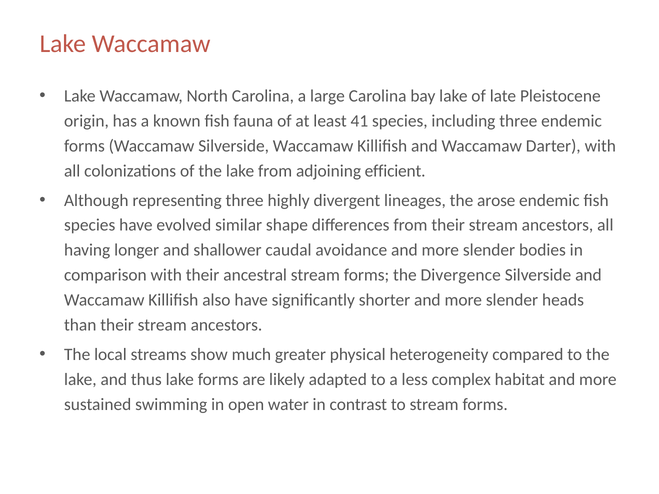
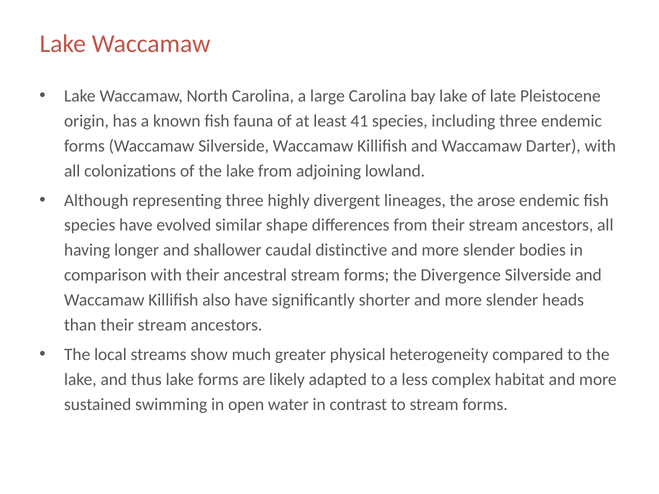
efficient: efficient -> lowland (395, 171)
avoidance: avoidance -> distinctive (351, 250)
